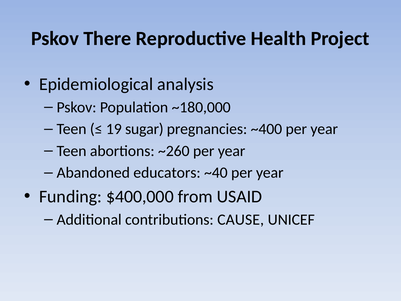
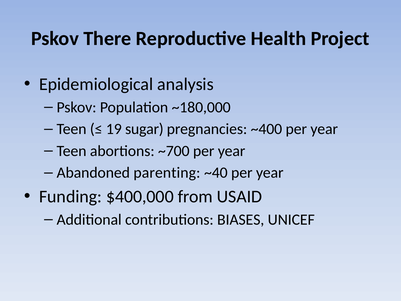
~260: ~260 -> ~700 (174, 151)
educators: educators -> parenting (167, 173)
CAUSE: CAUSE -> BIASES (241, 220)
